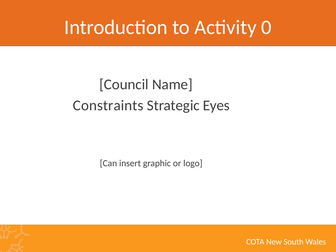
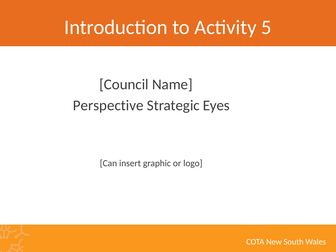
0: 0 -> 5 (266, 27)
Constraints: Constraints -> Perspective (108, 105)
